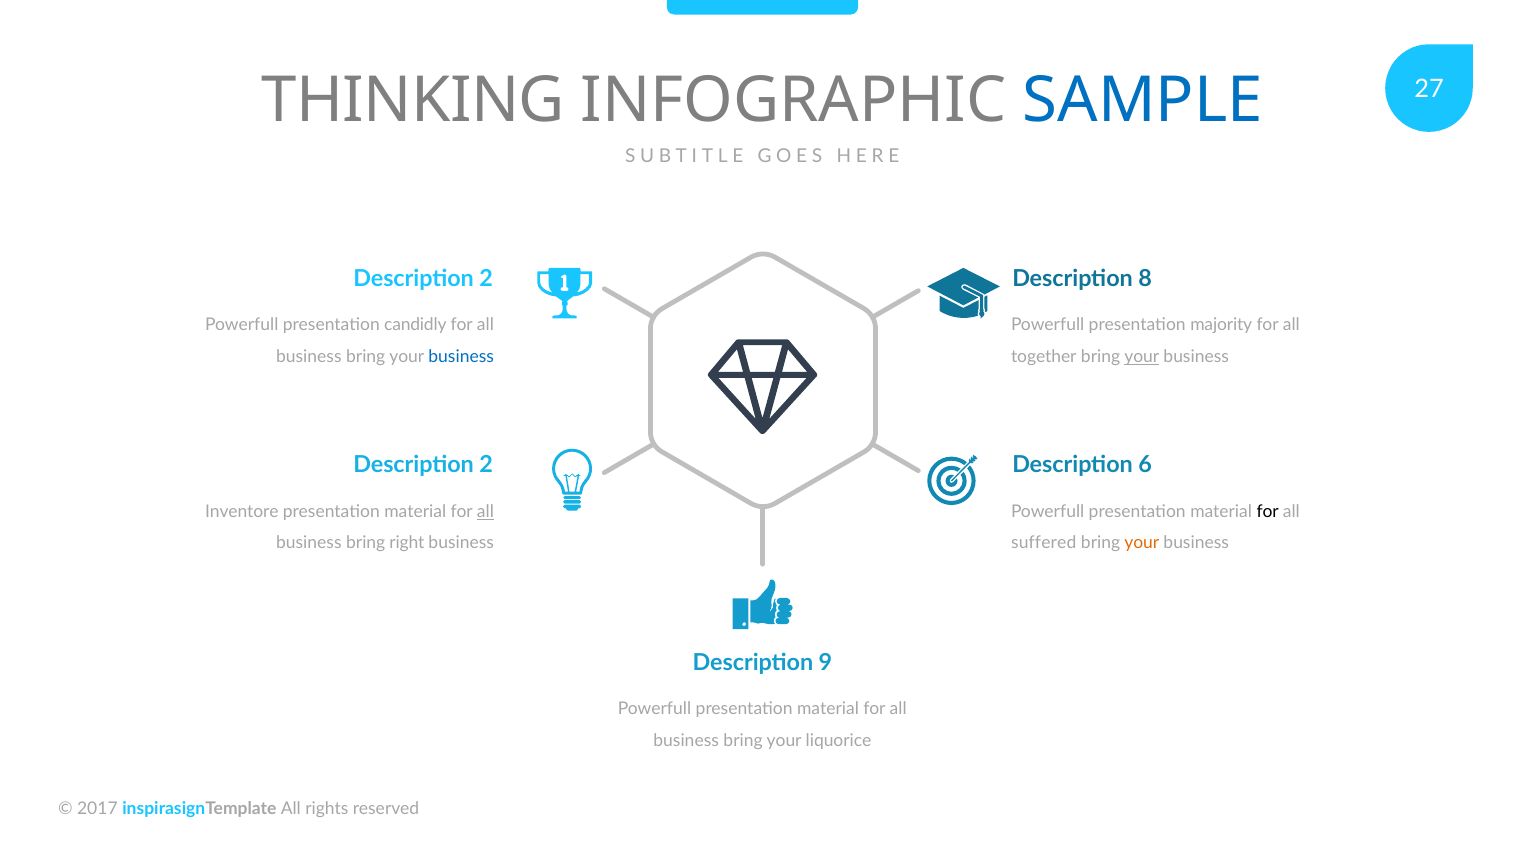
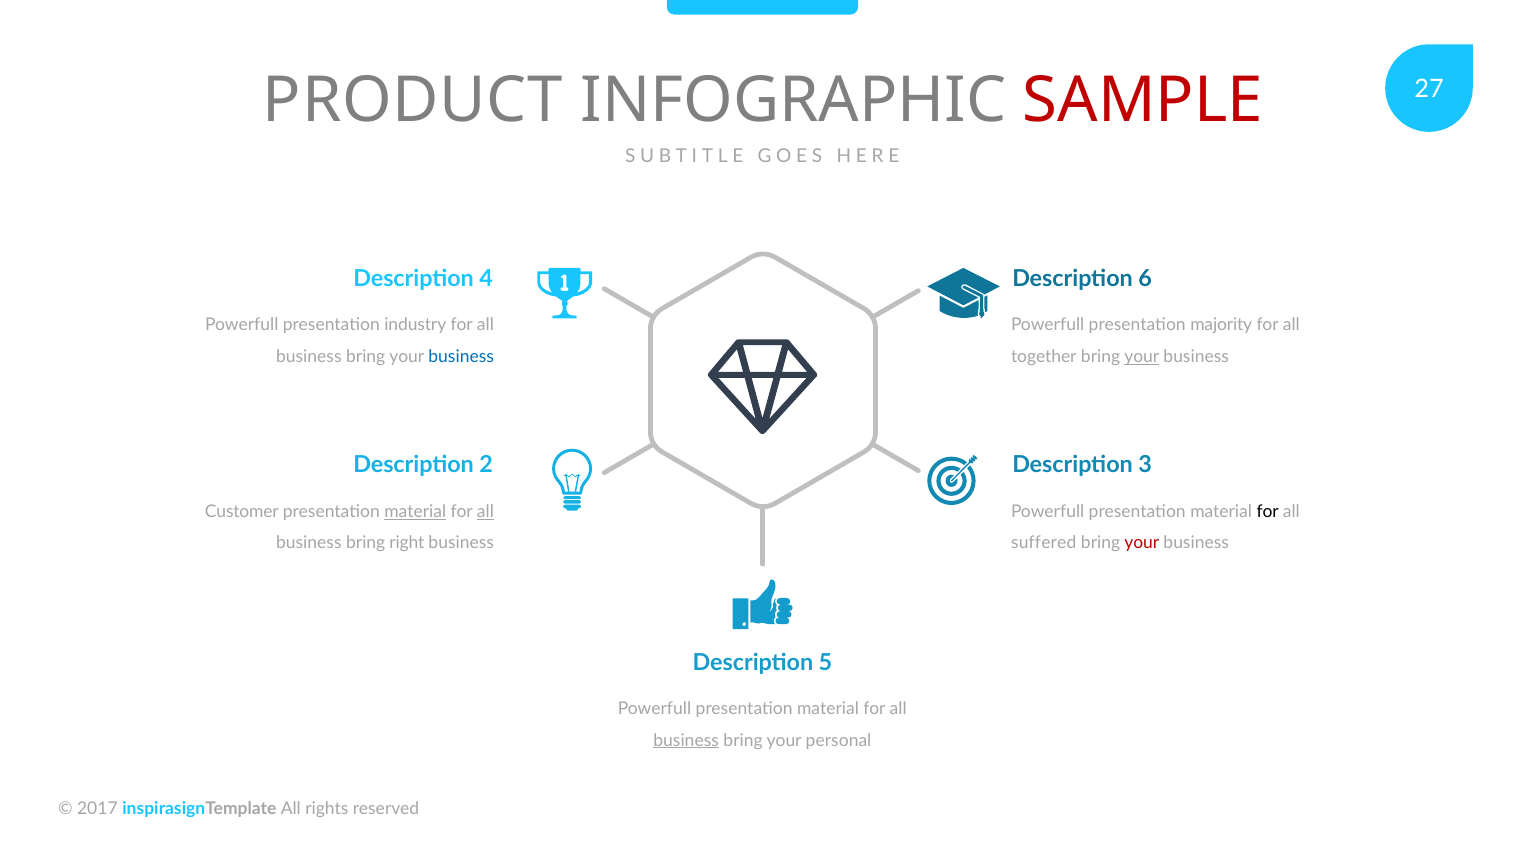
THINKING: THINKING -> PRODUCT (413, 100)
SAMPLE colour: blue -> red (1143, 100)
2: 2 -> 4 (486, 279)
8: 8 -> 6 (1145, 279)
candidly: candidly -> industry (415, 325)
6: 6 -> 3 (1145, 465)
Inventore: Inventore -> Customer (242, 512)
material underline: none -> present (415, 512)
your colour: orange -> red (1142, 543)
9: 9 -> 5 (825, 662)
business underline: none -> present (686, 740)
liquorice: liquorice -> personal (839, 740)
